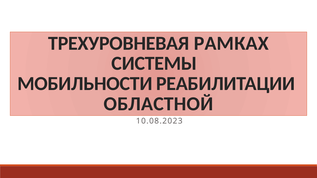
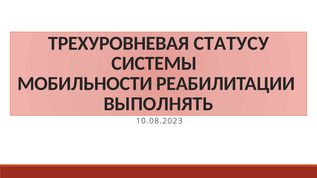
РАМКАХ: РАМКАХ -> СТАТУСУ (231, 43)
ОБЛАСТНОЙ: ОБЛАСТНОЙ -> ВЫПОЛНЯТЬ (159, 104)
